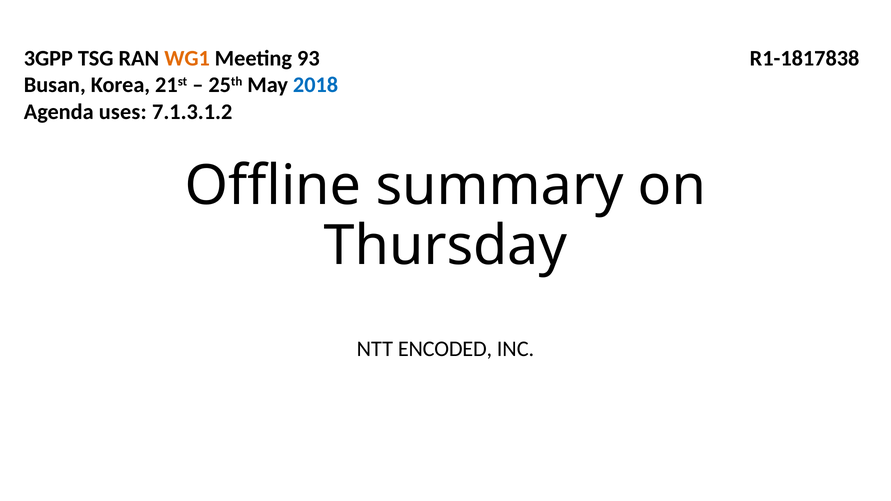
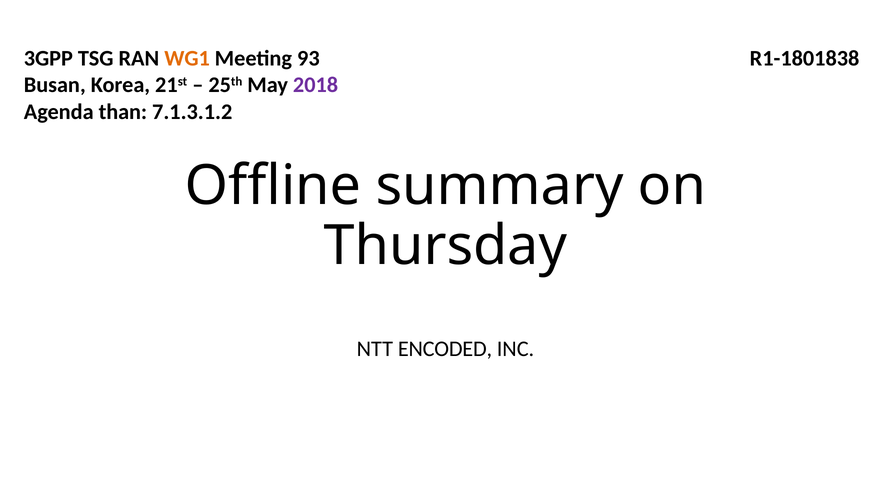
R1-1817838: R1-1817838 -> R1-1801838 (805, 58)
2018 colour: blue -> purple (316, 85)
uses: uses -> than (123, 112)
